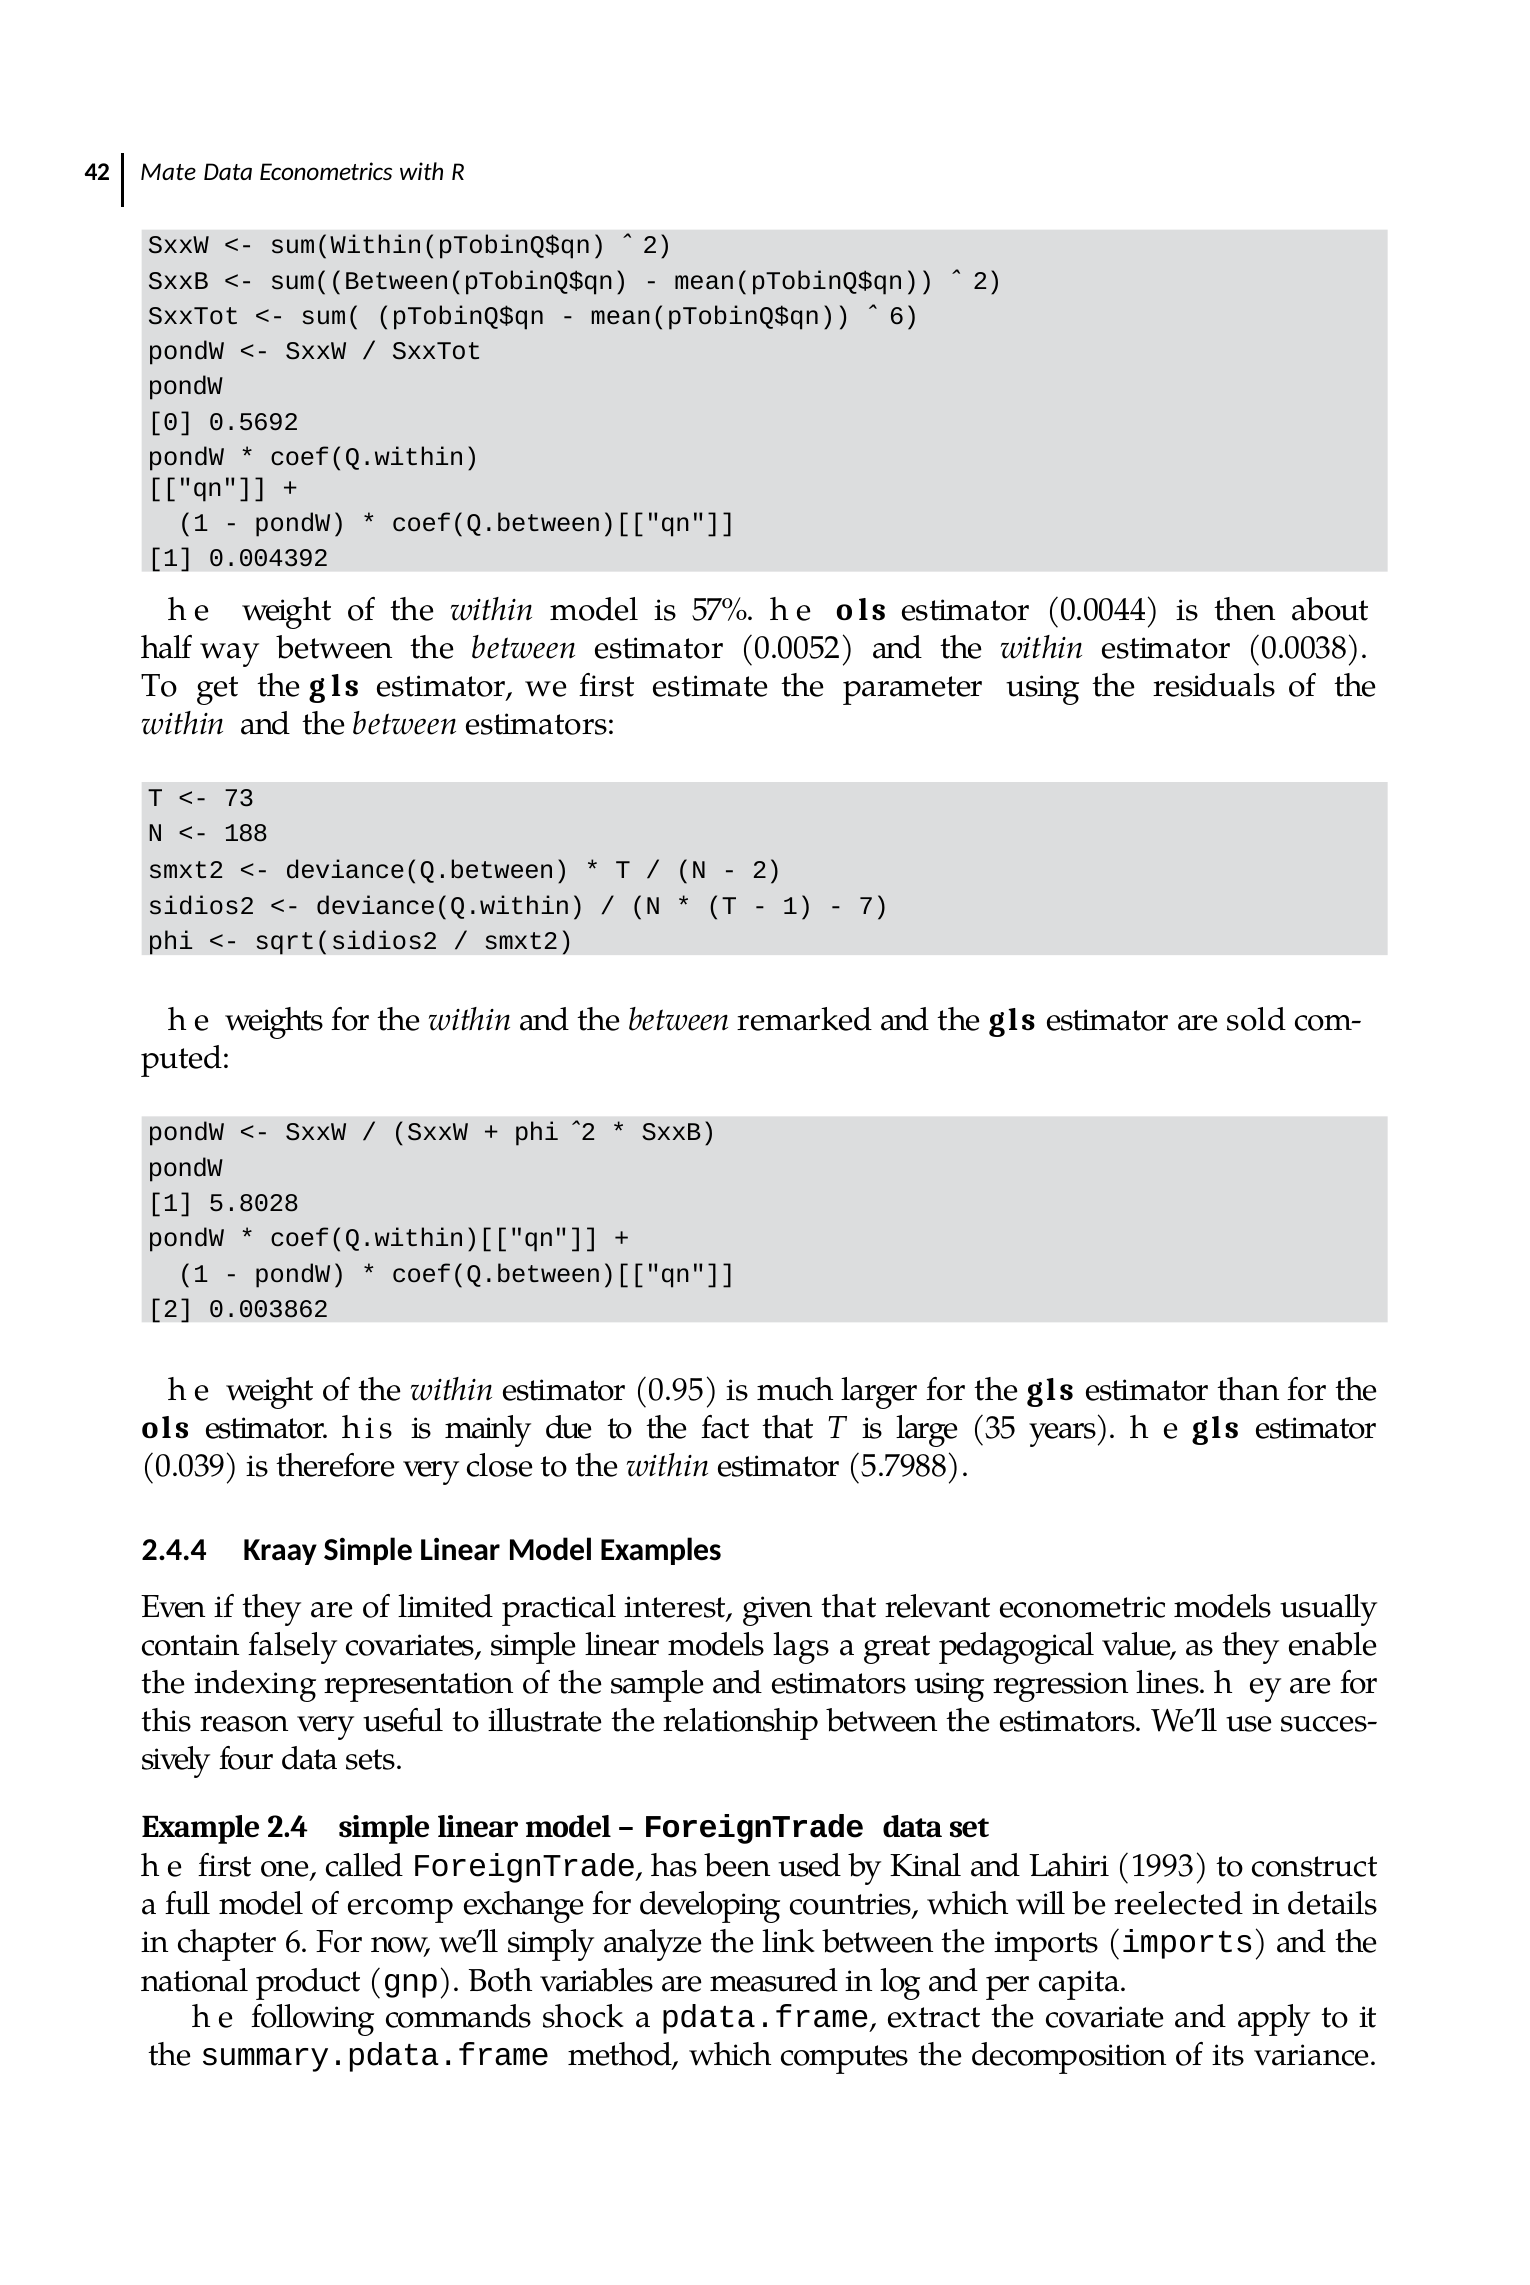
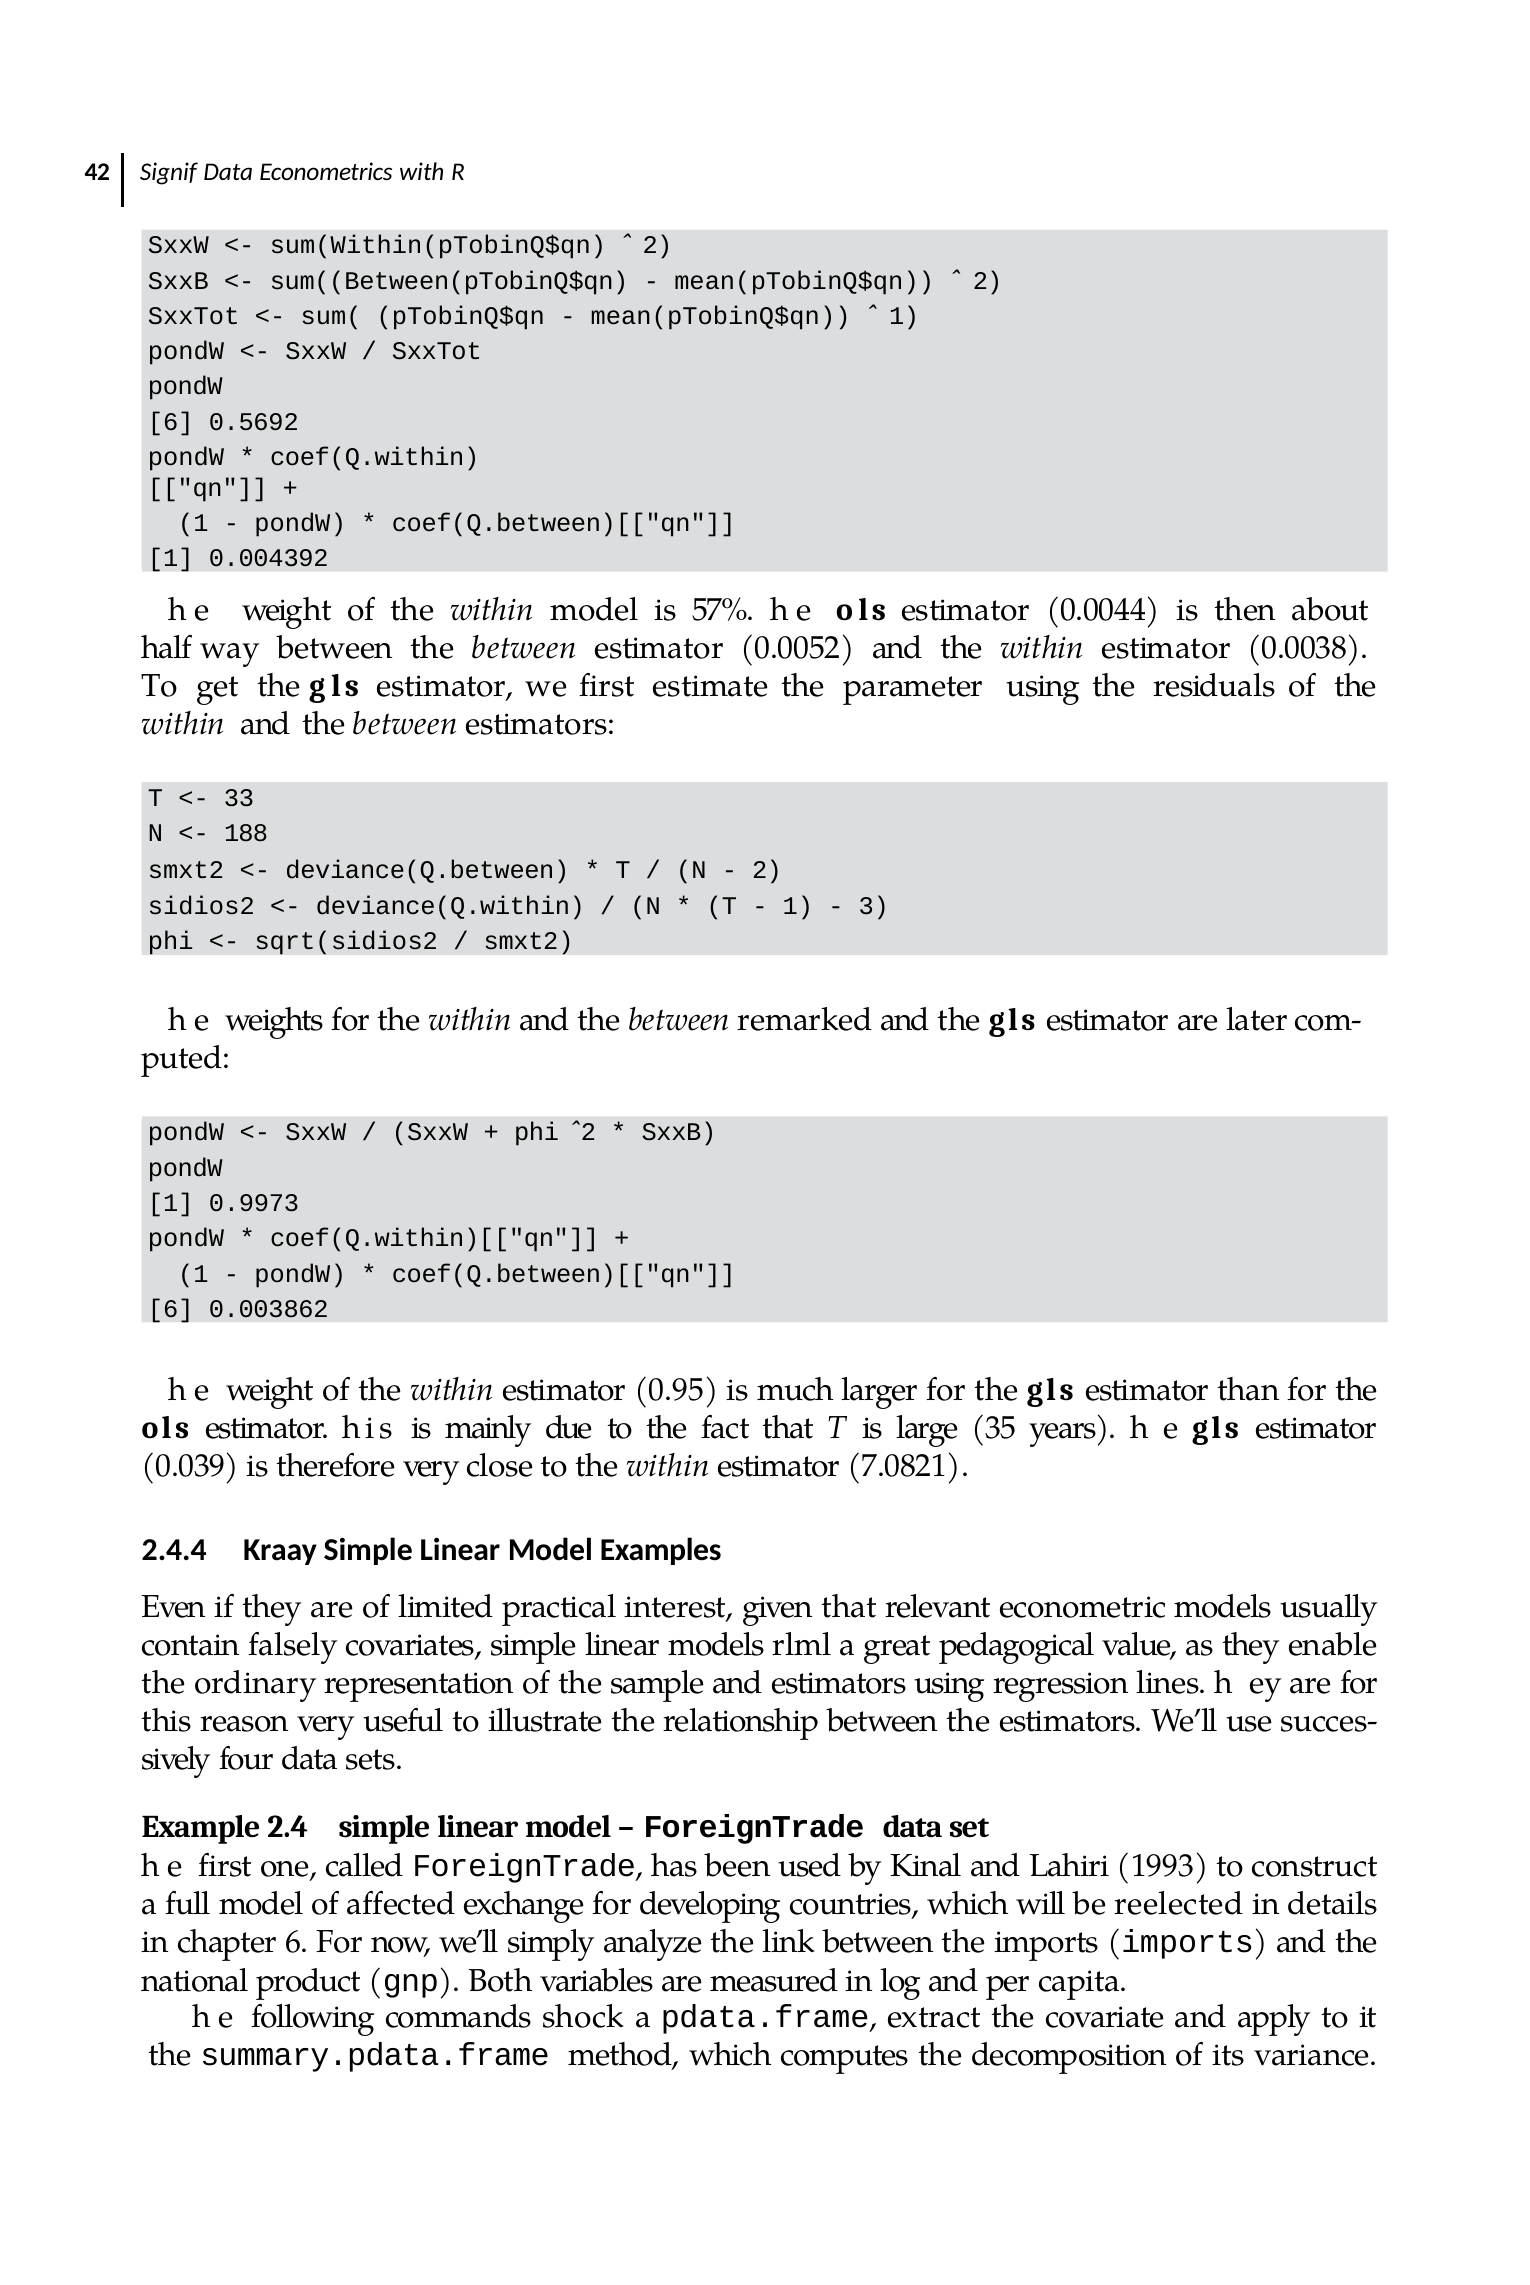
Mate: Mate -> Signif (168, 172)
6: 6 -> 1 (904, 316)
0: 0 -> 6 (171, 422)
73: 73 -> 33 (239, 798)
7: 7 -> 3 (874, 906)
sold: sold -> later (1257, 1020)
5.8028: 5.8028 -> 0.9973 (254, 1203)
2: 2 -> 6 (171, 1309)
5.7988: 5.7988 -> 7.0821 (908, 1467)
lags: lags -> rlml (802, 1645)
indexing: indexing -> ordinary (255, 1683)
ercomp: ercomp -> affected (401, 1905)
